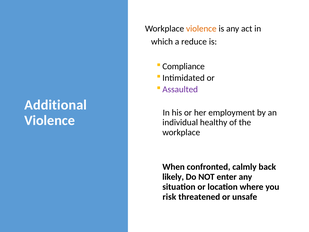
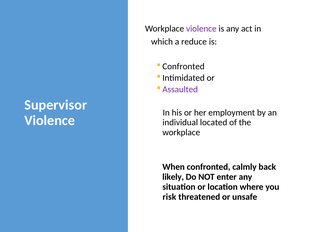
violence colour: orange -> purple (201, 29)
Compliance: Compliance -> Confronted (184, 66)
Additional: Additional -> Supervisor (56, 105)
healthy: healthy -> located (214, 122)
